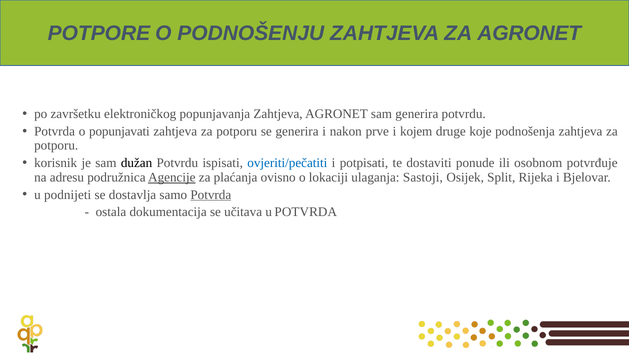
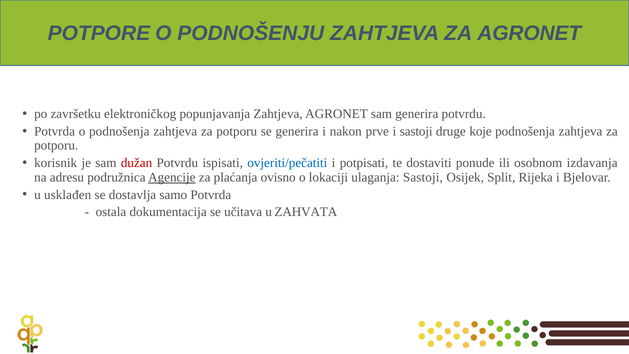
o popunjavati: popunjavati -> podnošenja (119, 131)
i kojem: kojem -> sastoji (416, 131)
dužan colour: black -> red (137, 163)
potvrđuje: potvrđuje -> izdavanja (592, 163)
podnijeti: podnijeti -> usklađen (68, 195)
Potvrda underline: present -> none (211, 195)
u POTVRDA: POTVRDA -> ZAHVATA (306, 212)
